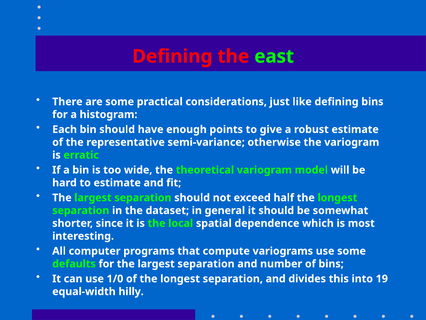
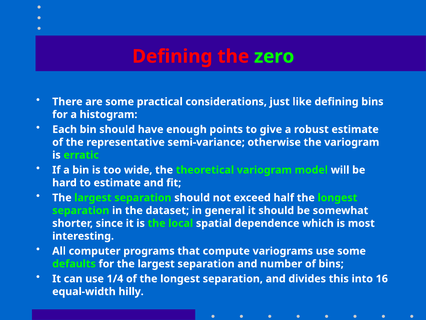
east: east -> zero (274, 56)
1/0: 1/0 -> 1/4 (115, 278)
19: 19 -> 16 (382, 278)
